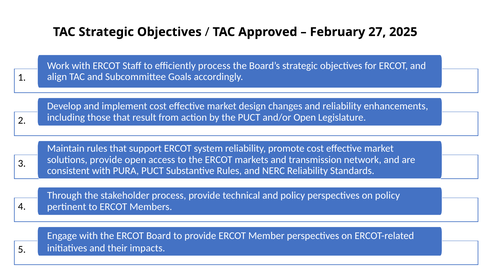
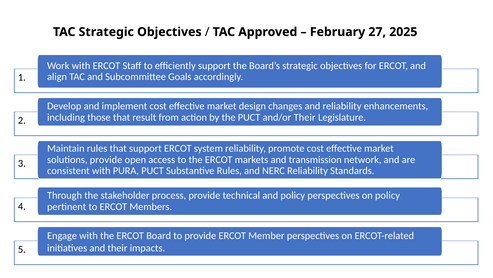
efficiently process: process -> support (214, 66)
and/or Open: Open -> Their (305, 117)
